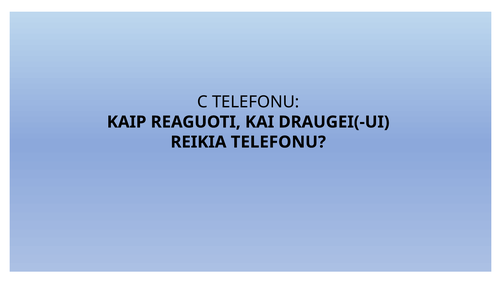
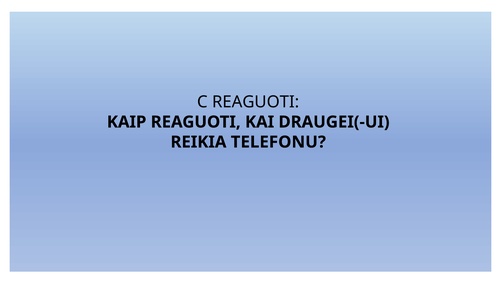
C TELEFONU: TELEFONU -> REAGUOTI (256, 102)
